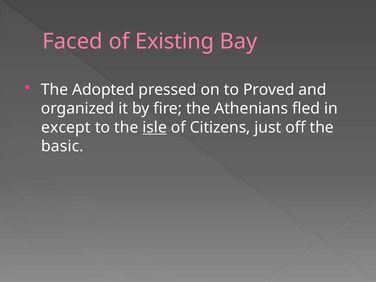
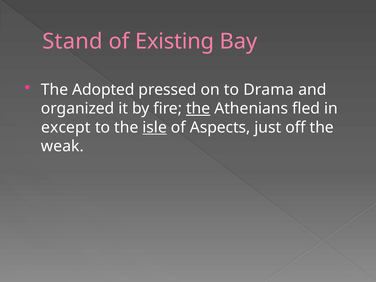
Faced: Faced -> Stand (72, 41)
Proved: Proved -> Drama (269, 90)
the underline: none -> present (198, 109)
Citizens: Citizens -> Aspects (220, 127)
basic: basic -> weak (62, 146)
